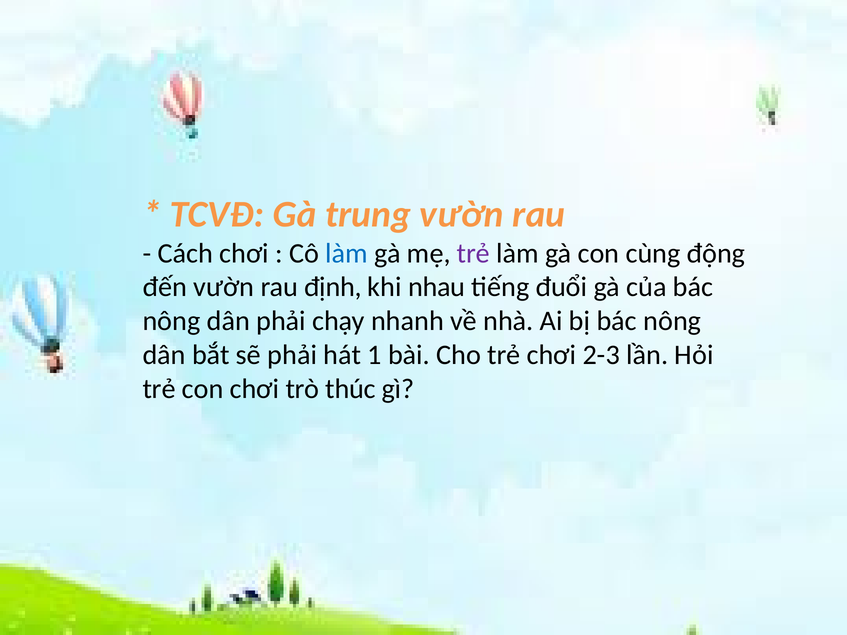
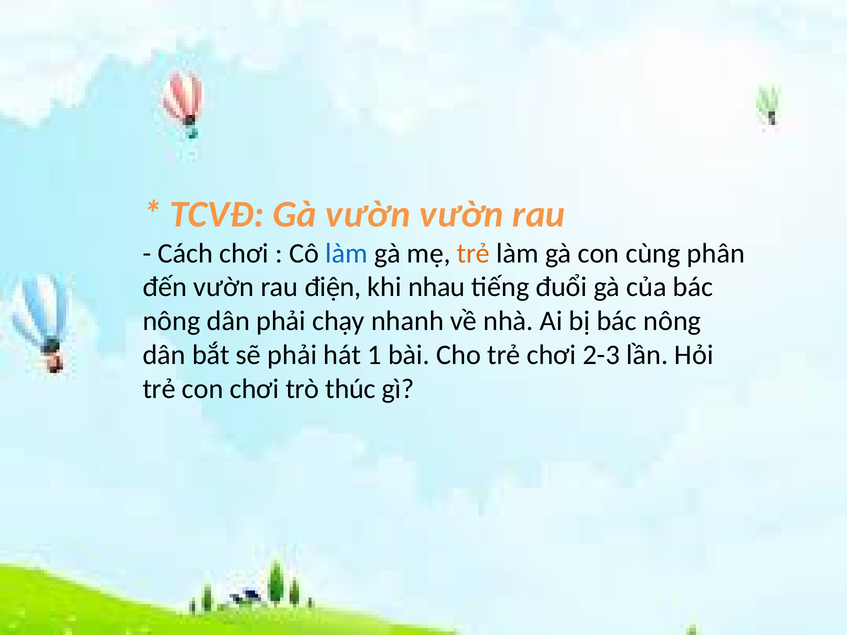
Gà trung: trung -> vườn (368, 214)
trẻ colour: purple -> orange (473, 253)
động: động -> phân (716, 253)
định: định -> điện (333, 287)
